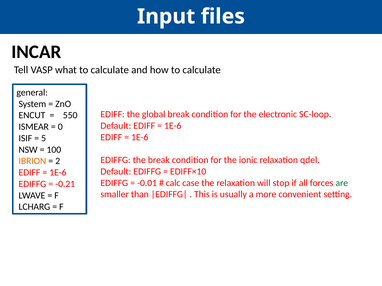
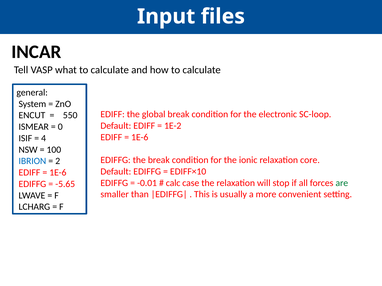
1E-6: 1E-6 -> 1E-2 (173, 126)
5: 5 -> 4 (44, 138)
qdel: qdel -> core (310, 160)
IBRION colour: orange -> blue (32, 161)
-0.21: -0.21 -> -5.65 (65, 184)
